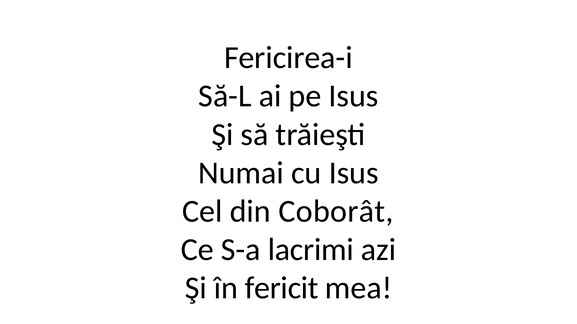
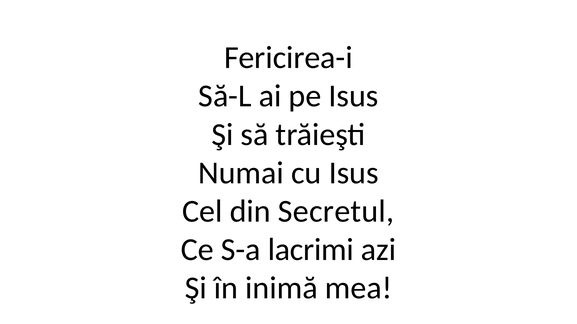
Coborât: Coborât -> Secretul (336, 212)
fericit: fericit -> inimă (282, 289)
